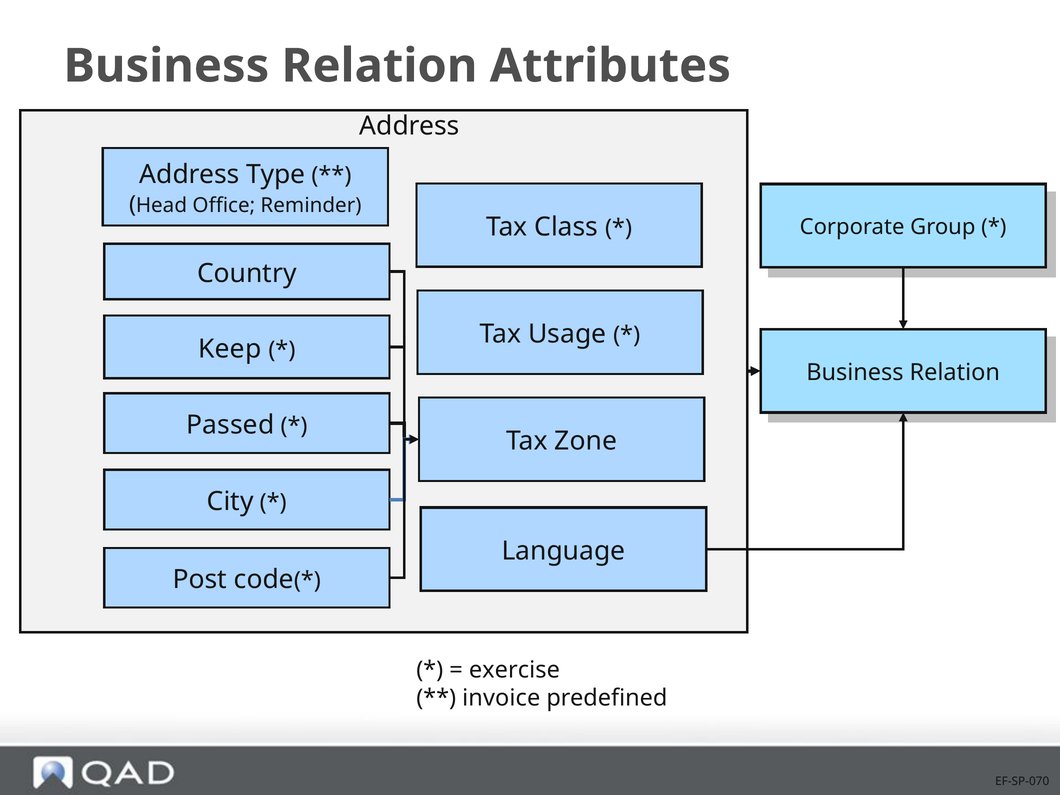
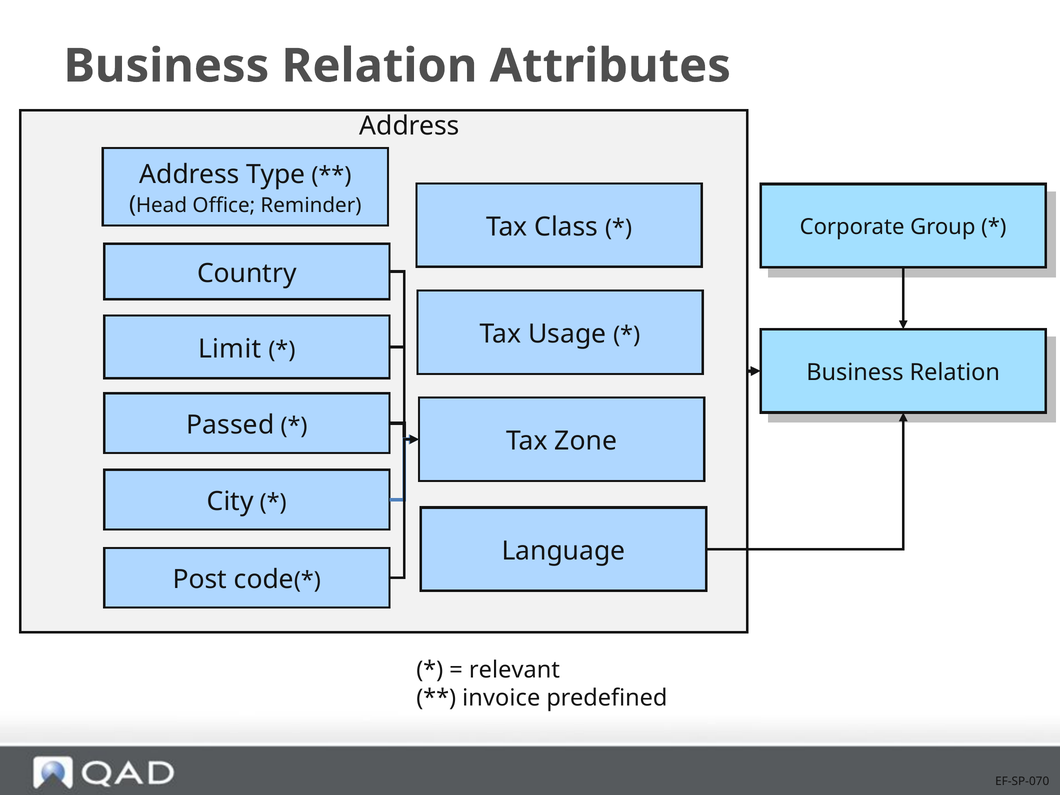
Keep: Keep -> Limit (230, 349)
exercise: exercise -> relevant (514, 670)
